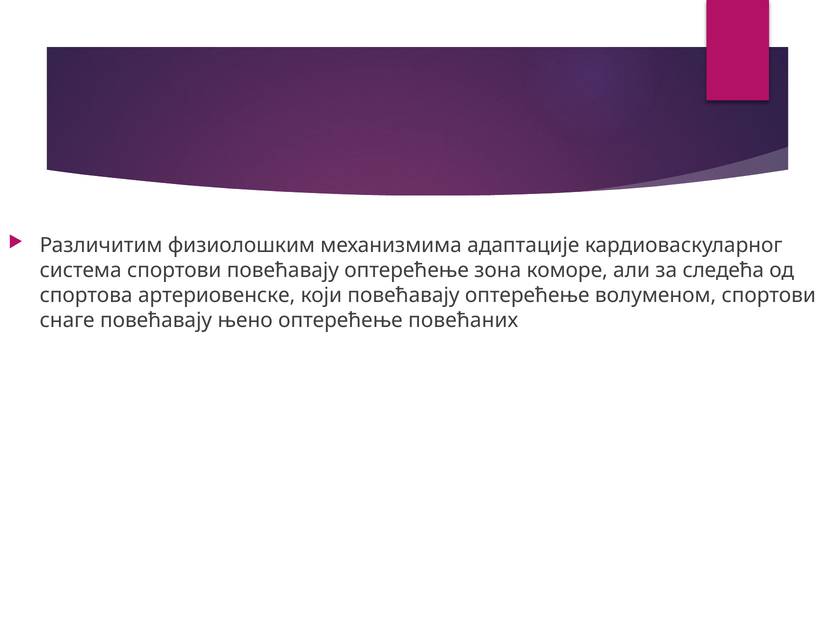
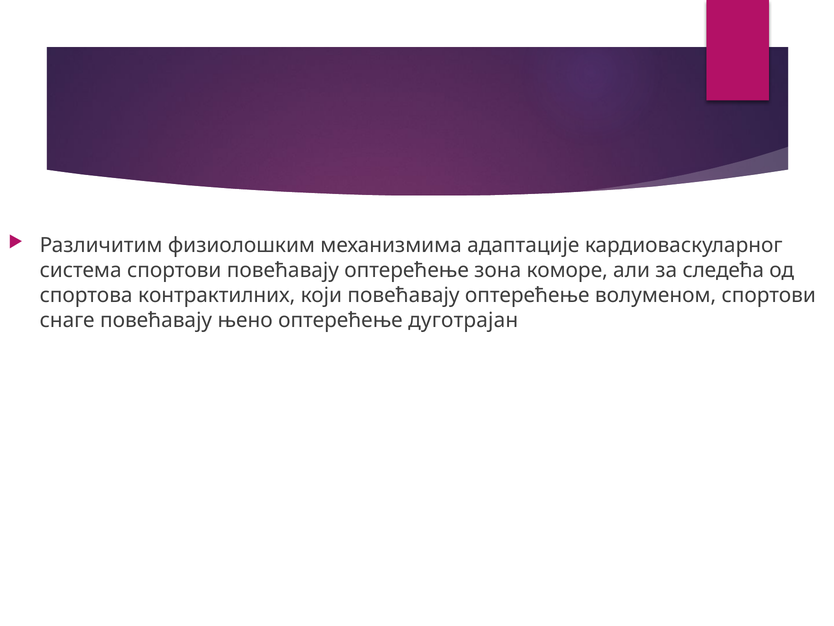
артериовенске: артериовенске -> контрактилних (217, 295)
повећаних: повећаних -> дуготрајан (463, 320)
